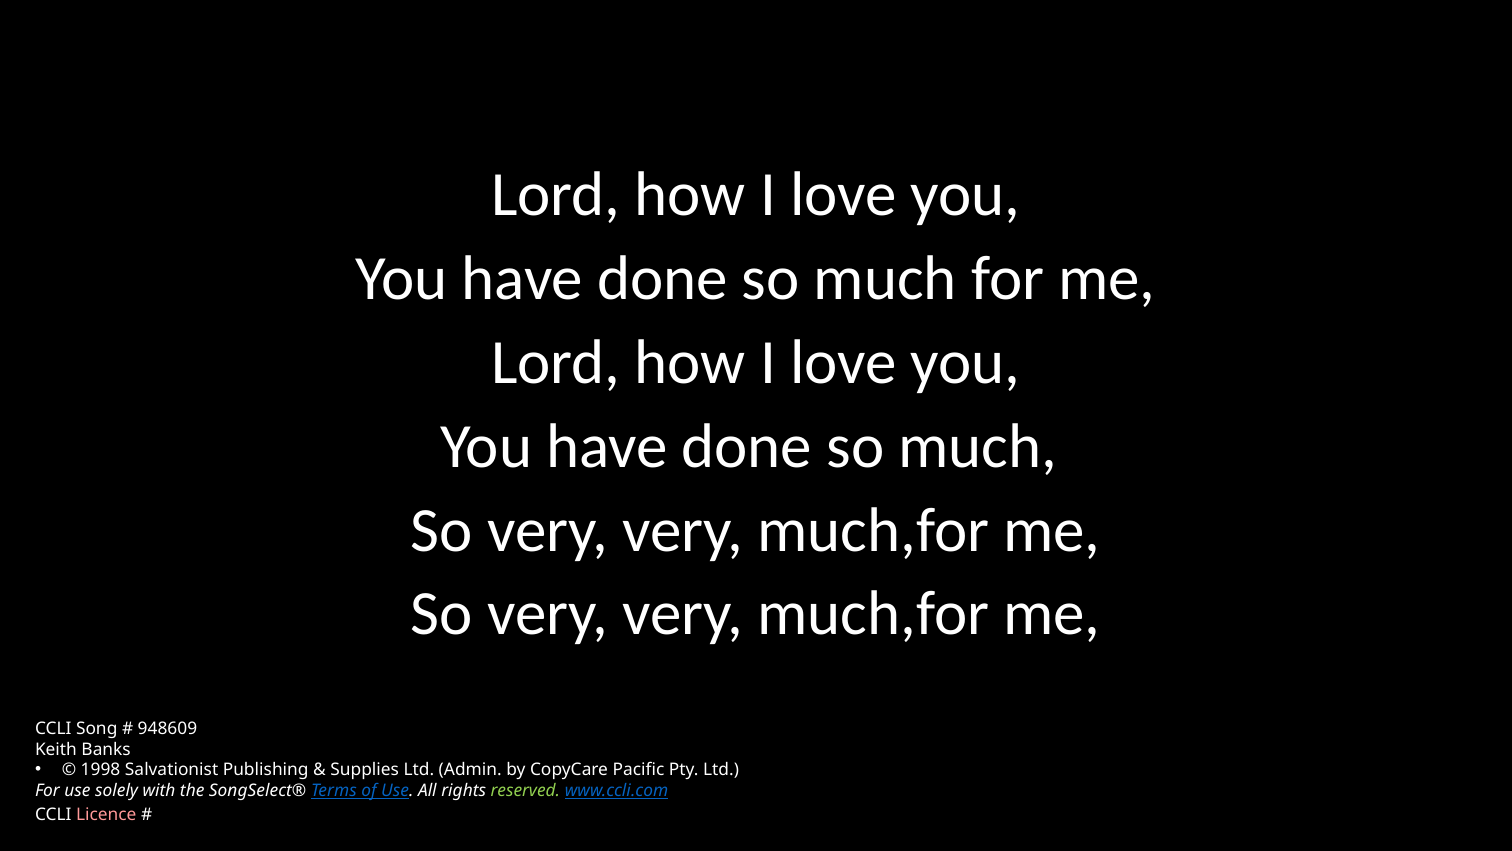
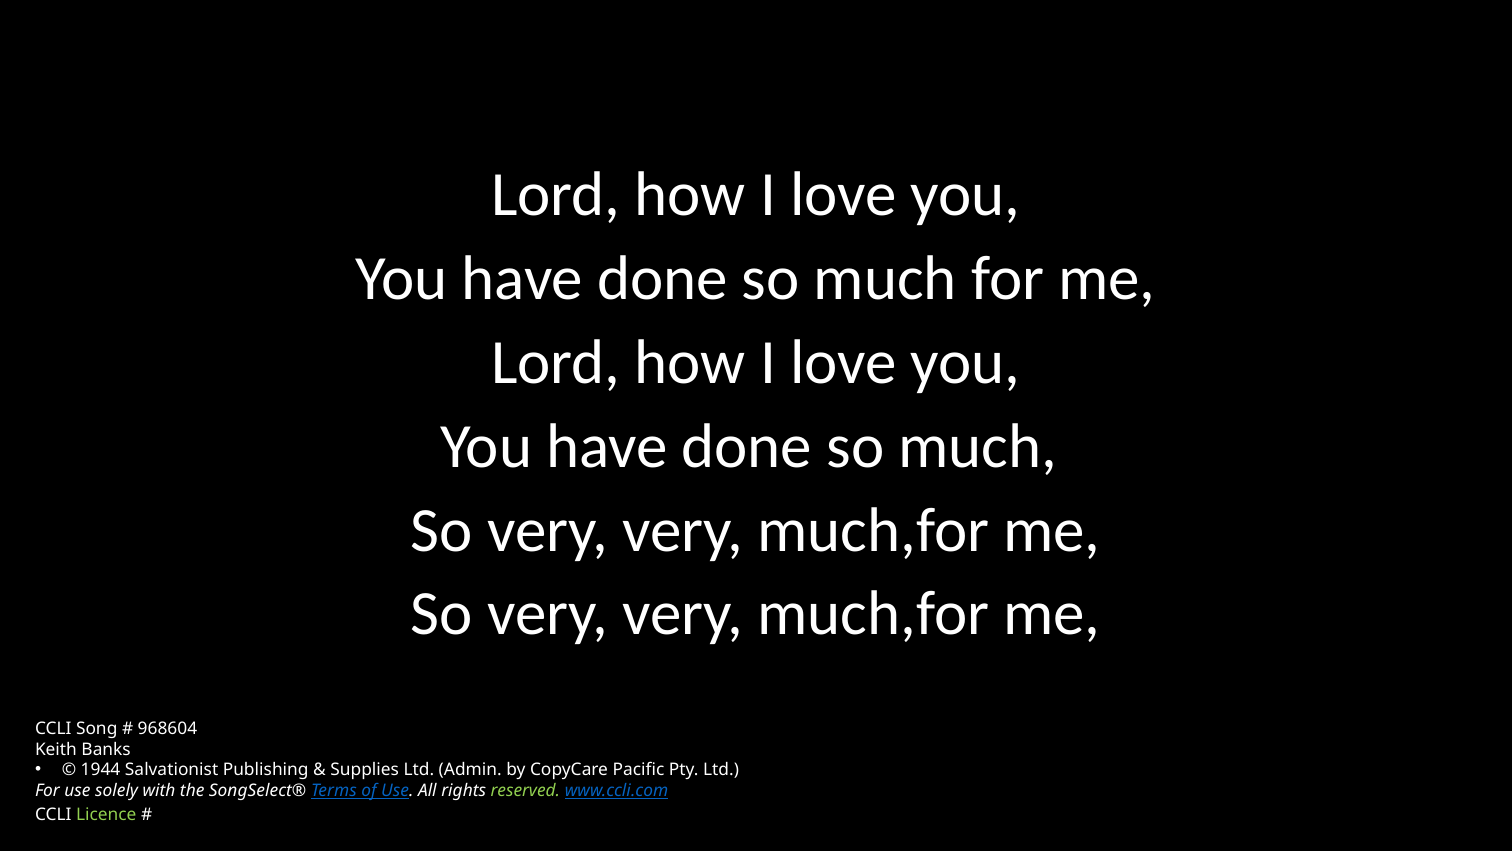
948609: 948609 -> 968604 (167, 728)
1998: 1998 -> 1944 (101, 770)
Licence colour: pink -> light green (106, 814)
